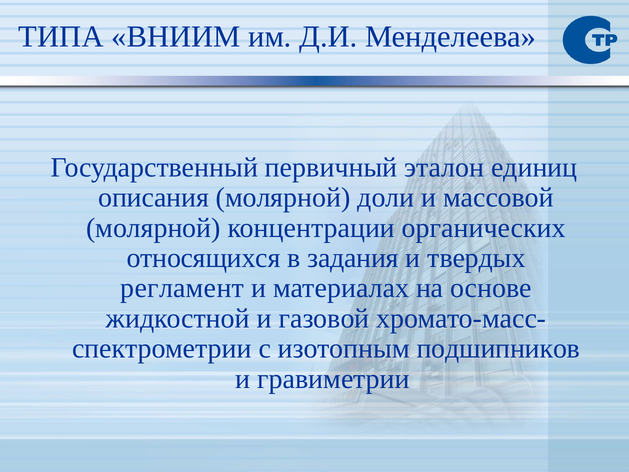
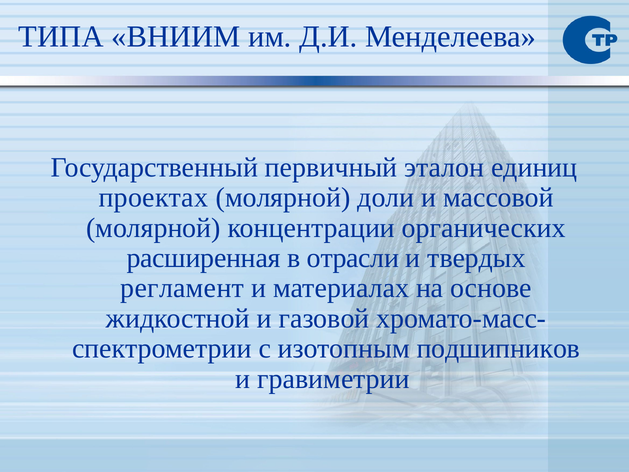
описания: описания -> проектах (153, 197)
относящихся: относящихся -> расширенная (204, 258)
задания: задания -> отрасли (353, 258)
